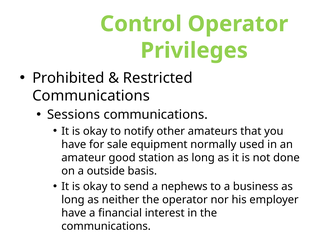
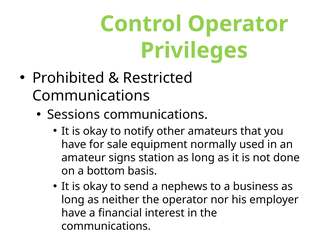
good: good -> signs (122, 158)
outside: outside -> bottom (106, 171)
